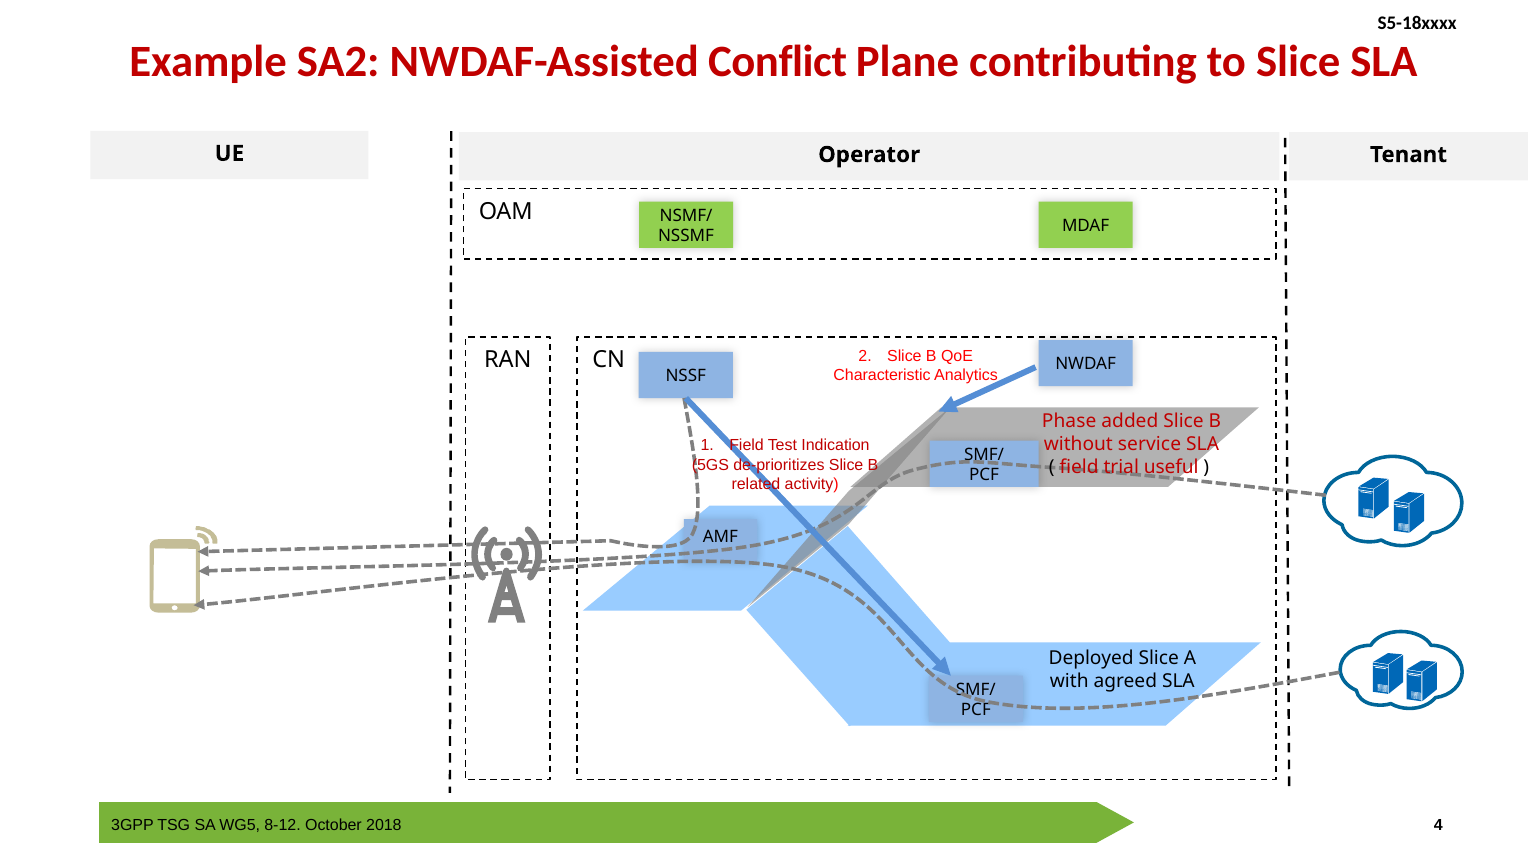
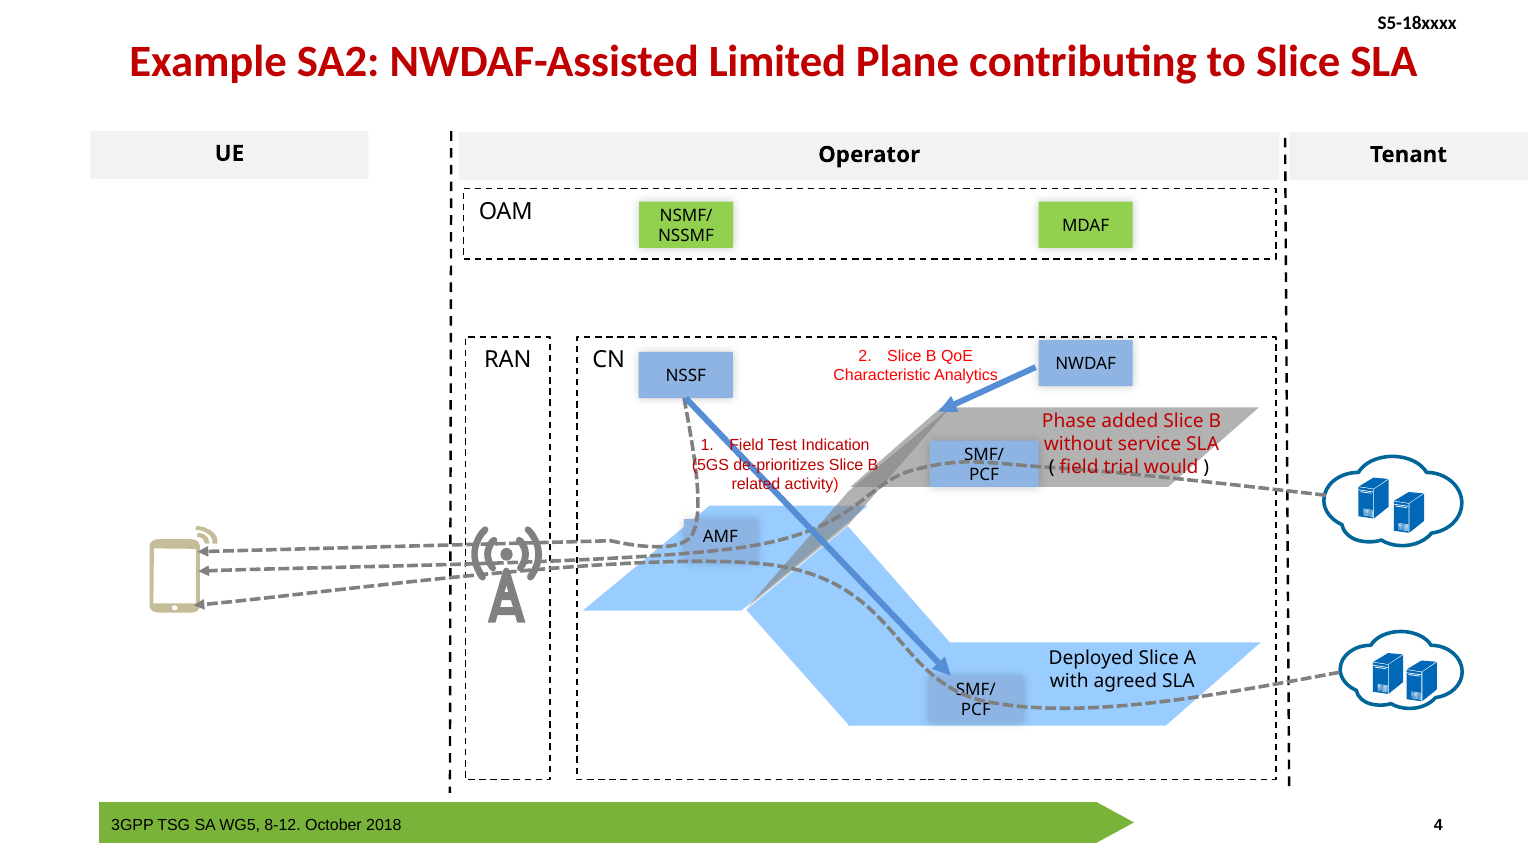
Conflict: Conflict -> Limited (778, 61)
useful: useful -> would (1171, 467)
